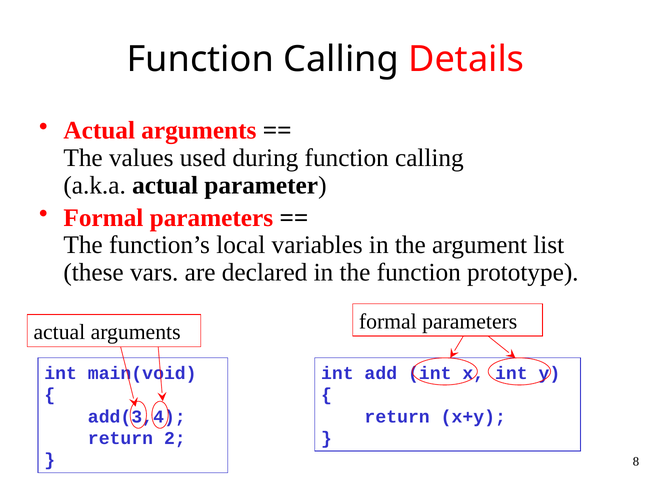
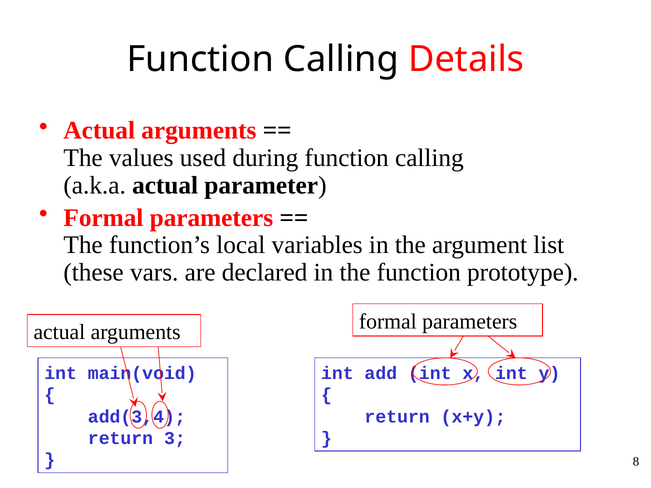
2: 2 -> 3 (175, 439)
